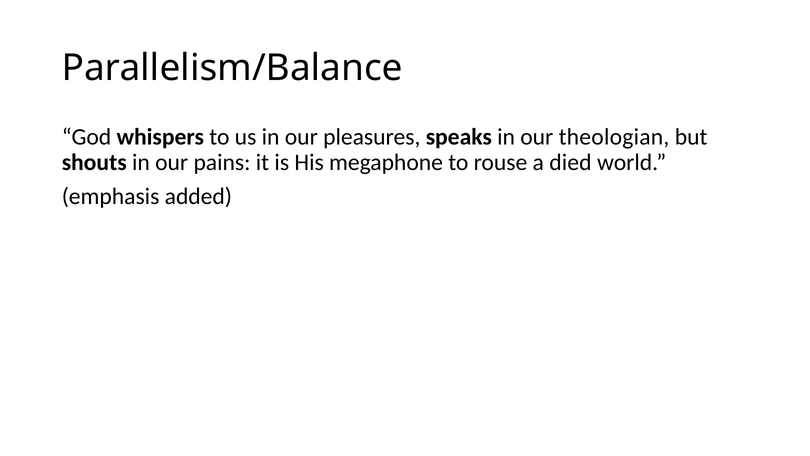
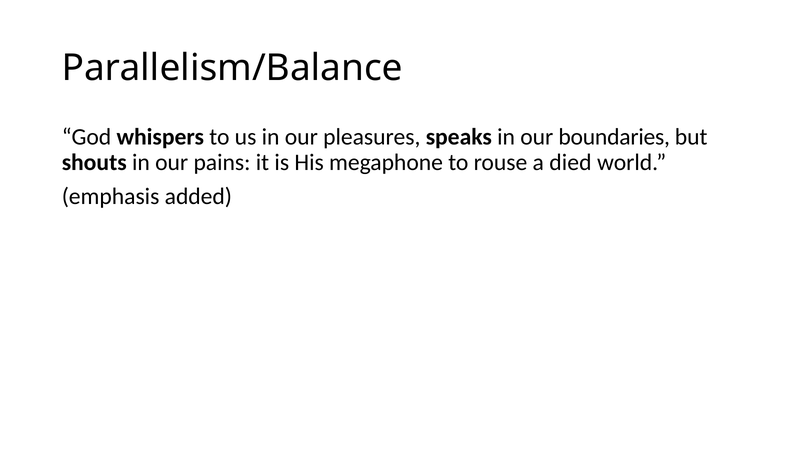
theologian: theologian -> boundaries (614, 137)
